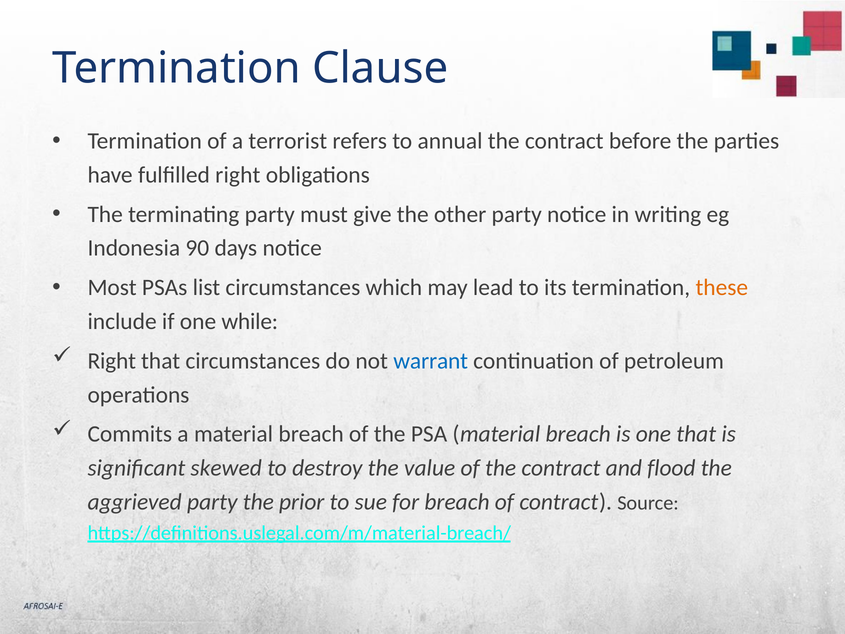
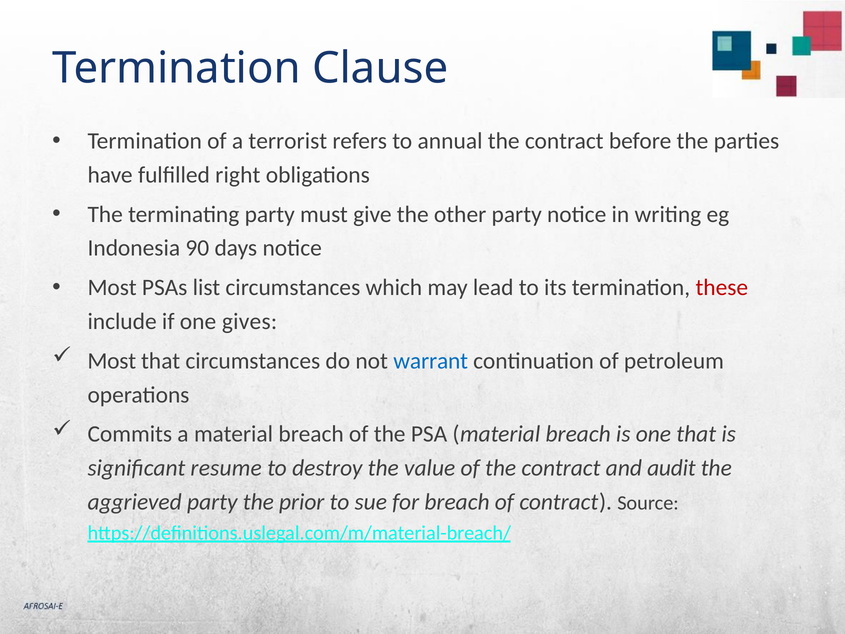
these colour: orange -> red (722, 288)
while: while -> gives (250, 321)
Right: Right -> Most (112, 361)
skewed: skewed -> resume (226, 468)
flood: flood -> audit (671, 468)
